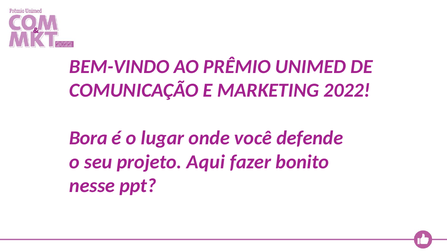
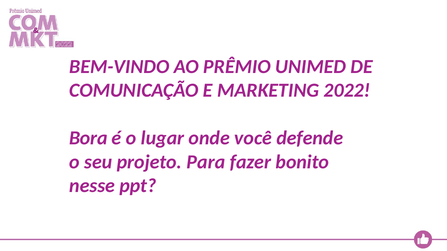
Aqui: Aqui -> Para (206, 162)
